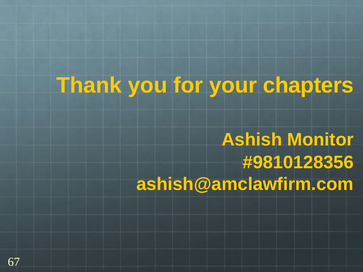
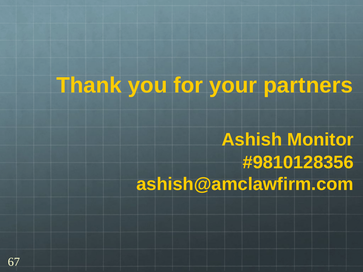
chapters: chapters -> partners (308, 85)
